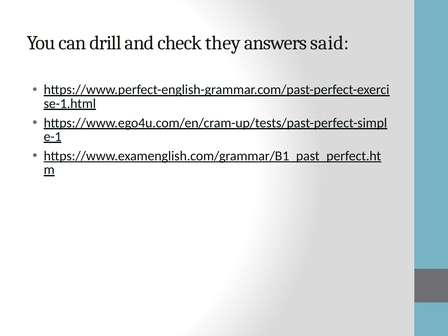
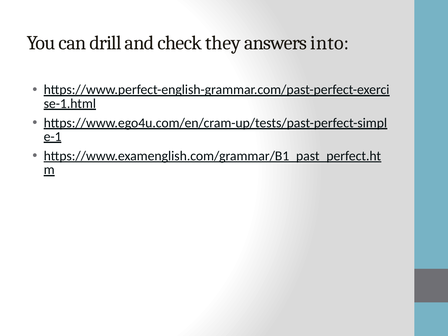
said: said -> into (330, 43)
